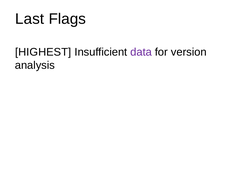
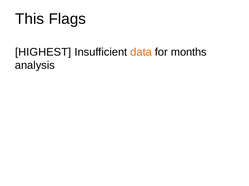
Last: Last -> This (30, 19)
data colour: purple -> orange (141, 52)
version: version -> months (189, 52)
